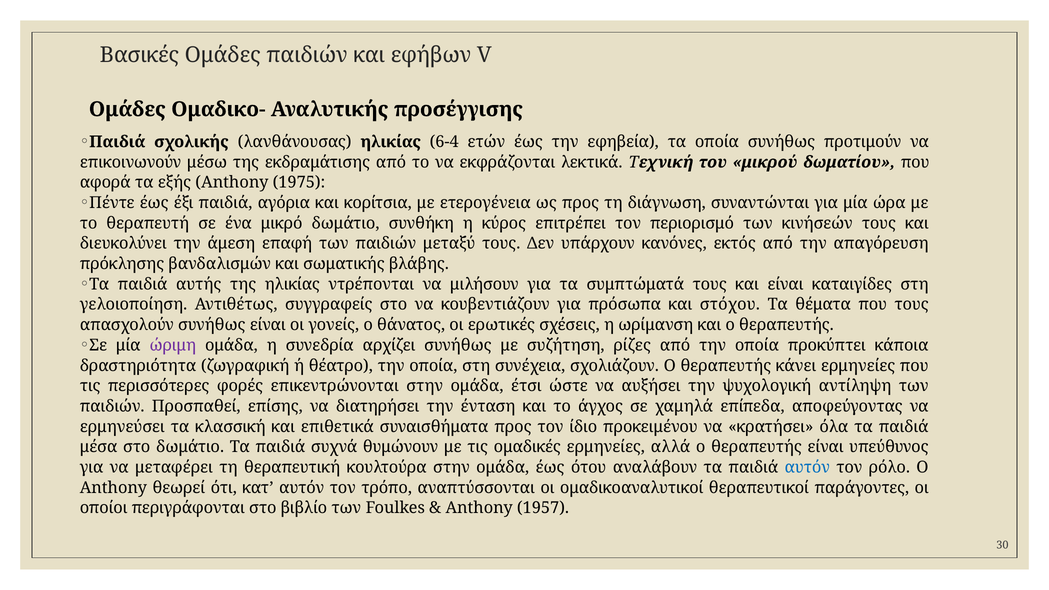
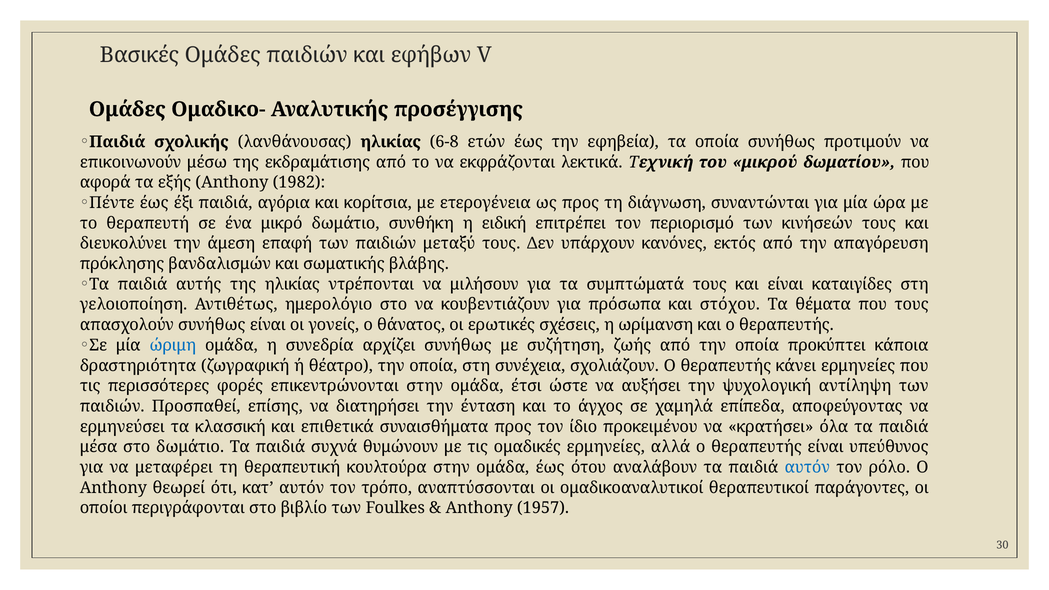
6-4: 6-4 -> 6-8 (444, 142)
1975: 1975 -> 1982 (299, 183)
κύρος: κύρος -> ειδική (504, 223)
συγγραφείς: συγγραφείς -> ημερολόγιο (329, 305)
ώριμη colour: purple -> blue (173, 345)
ρίζες: ρίζες -> ζωής (632, 345)
